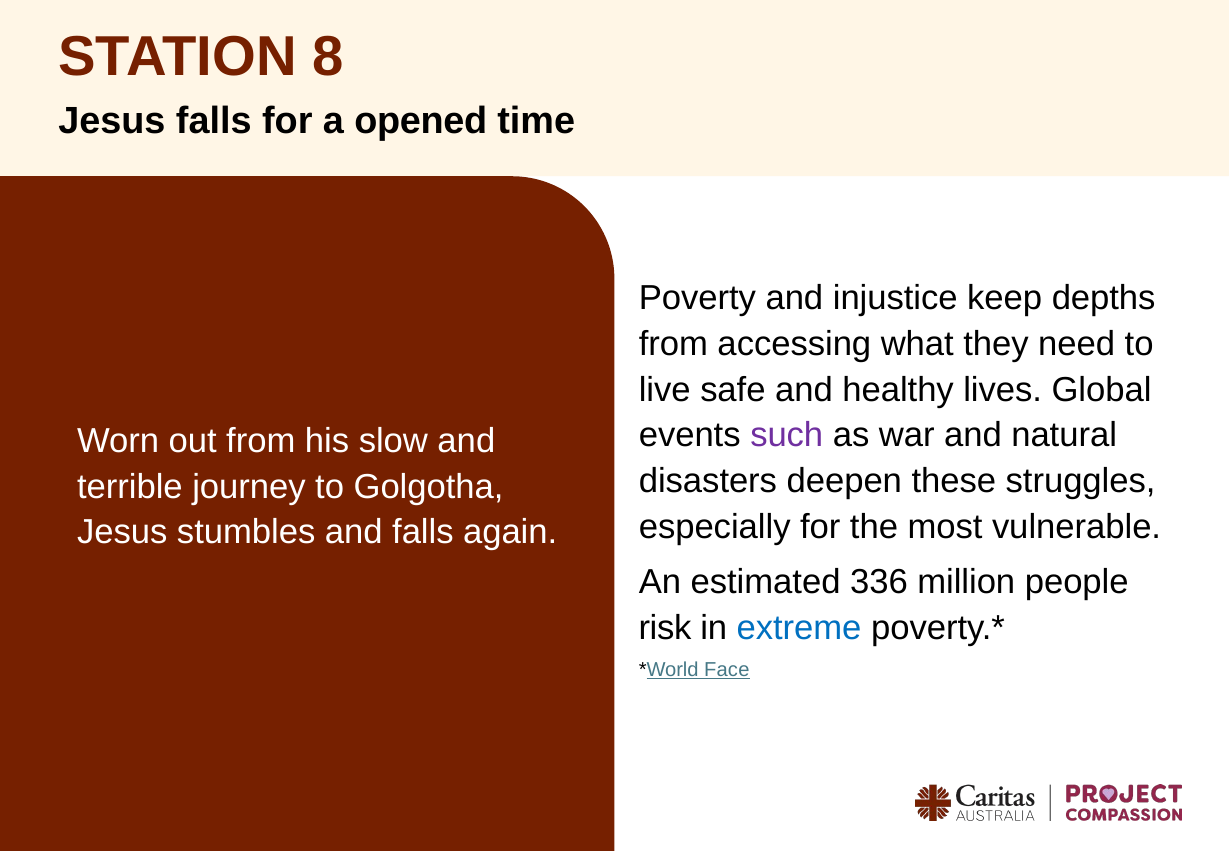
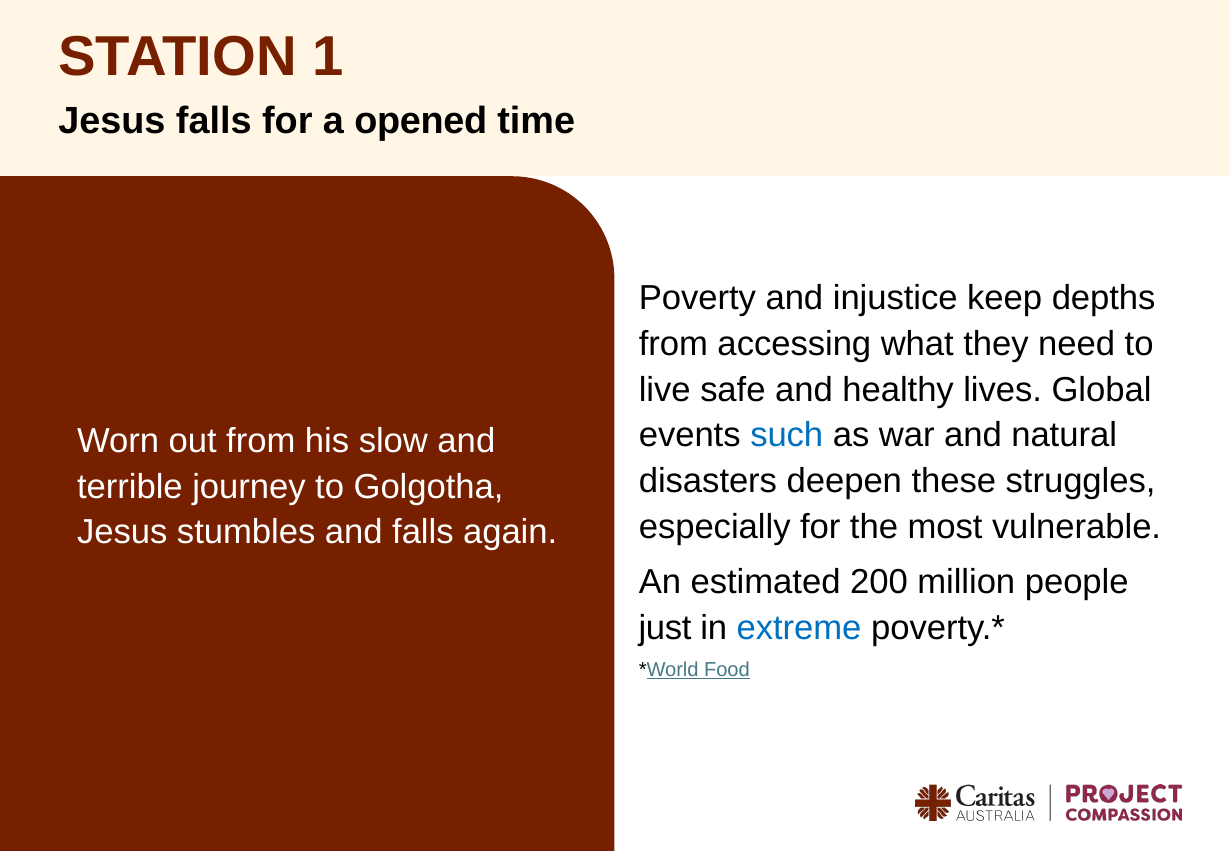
8: 8 -> 1 (328, 57)
such colour: purple -> blue (787, 435)
336: 336 -> 200 (879, 582)
risk: risk -> just (665, 628)
Face: Face -> Food (727, 670)
